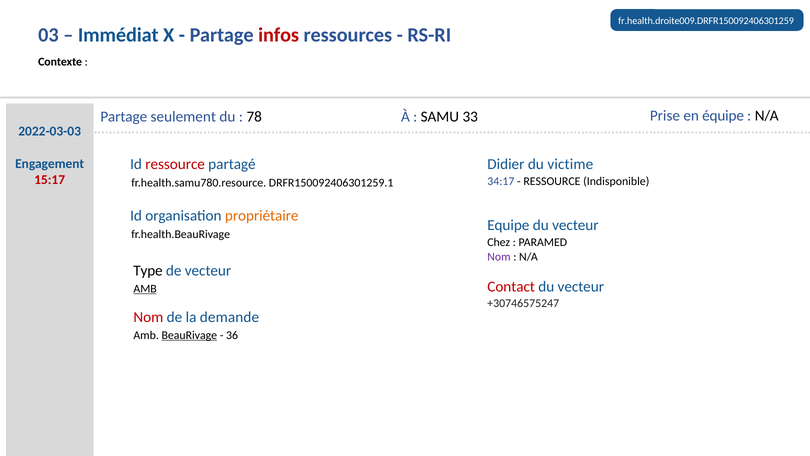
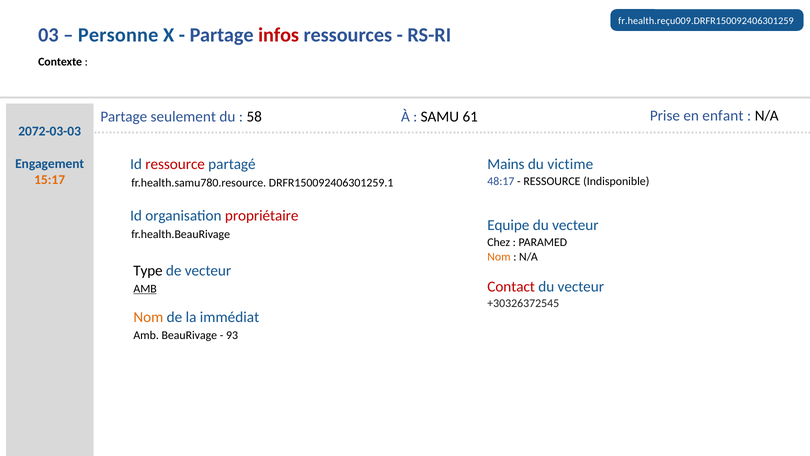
fr.health.droite009.DRFR150092406301259: fr.health.droite009.DRFR150092406301259 -> fr.health.reçu009.DRFR150092406301259 (706, 21)
Immédiat: Immédiat -> Personne (118, 35)
78: 78 -> 58 (254, 117)
33: 33 -> 61 (470, 117)
équipe: équipe -> enfant (723, 116)
2022-03-03: 2022-03-03 -> 2072-03-03 (50, 131)
Didier: Didier -> Mains (506, 164)
15:17 colour: red -> orange (50, 180)
34:17: 34:17 -> 48:17 (501, 181)
propriétaire colour: orange -> red (262, 215)
Nom colour: purple -> orange (499, 256)
+30746575247: +30746575247 -> +30326372545 (523, 303)
Nom colour: red -> orange (148, 317)
demande: demande -> immédiat (230, 317)
BeauRivage underline: present -> none (189, 335)
36: 36 -> 93 (232, 335)
